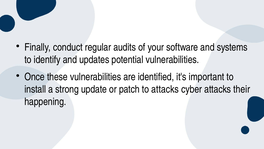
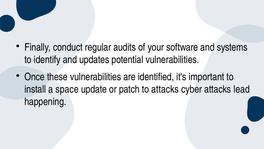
strong: strong -> space (67, 89)
their: their -> lead (242, 89)
